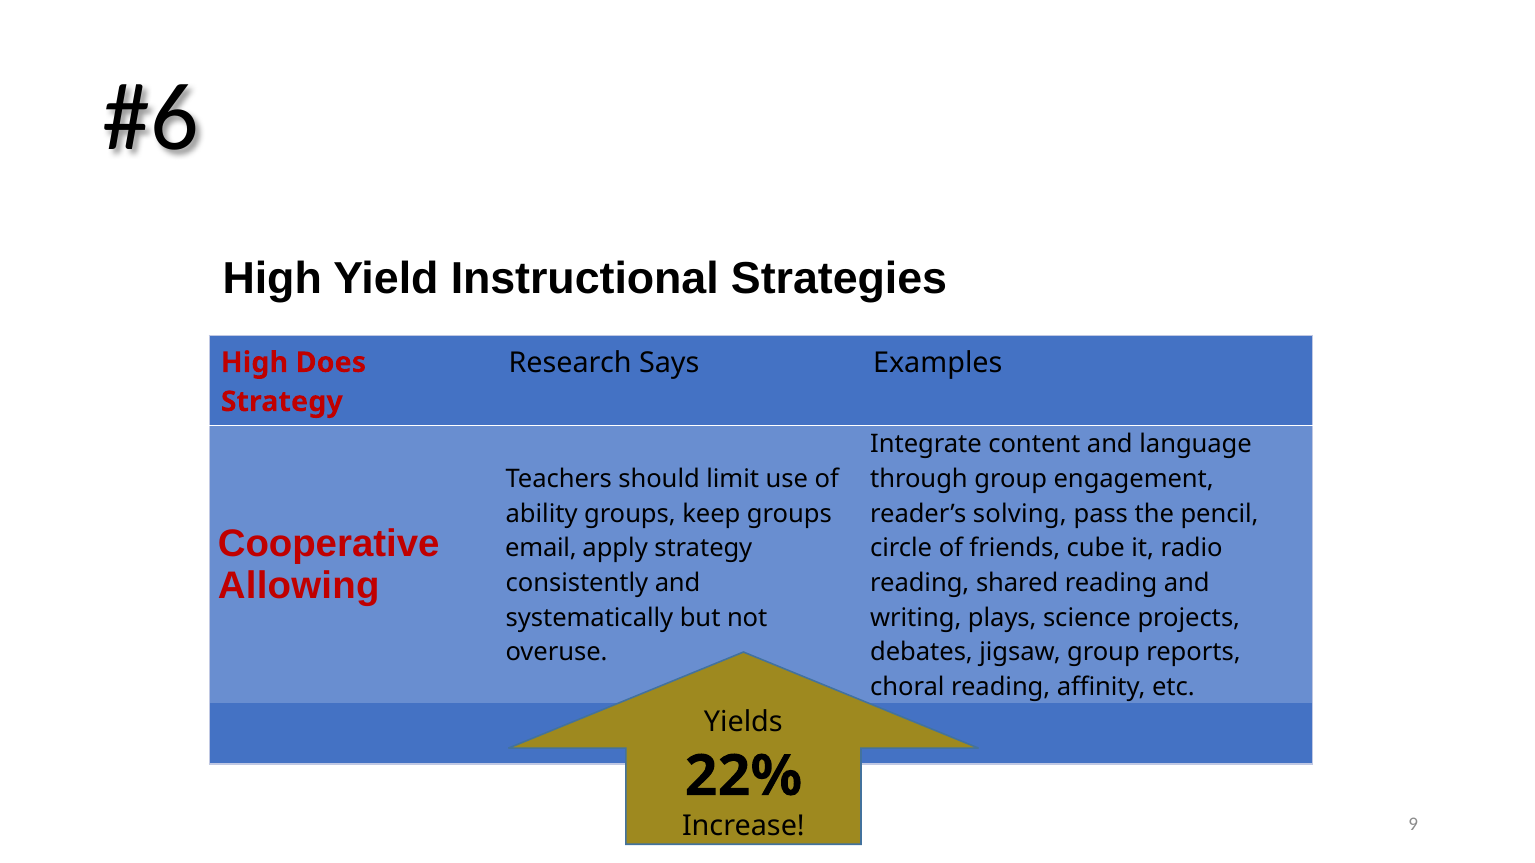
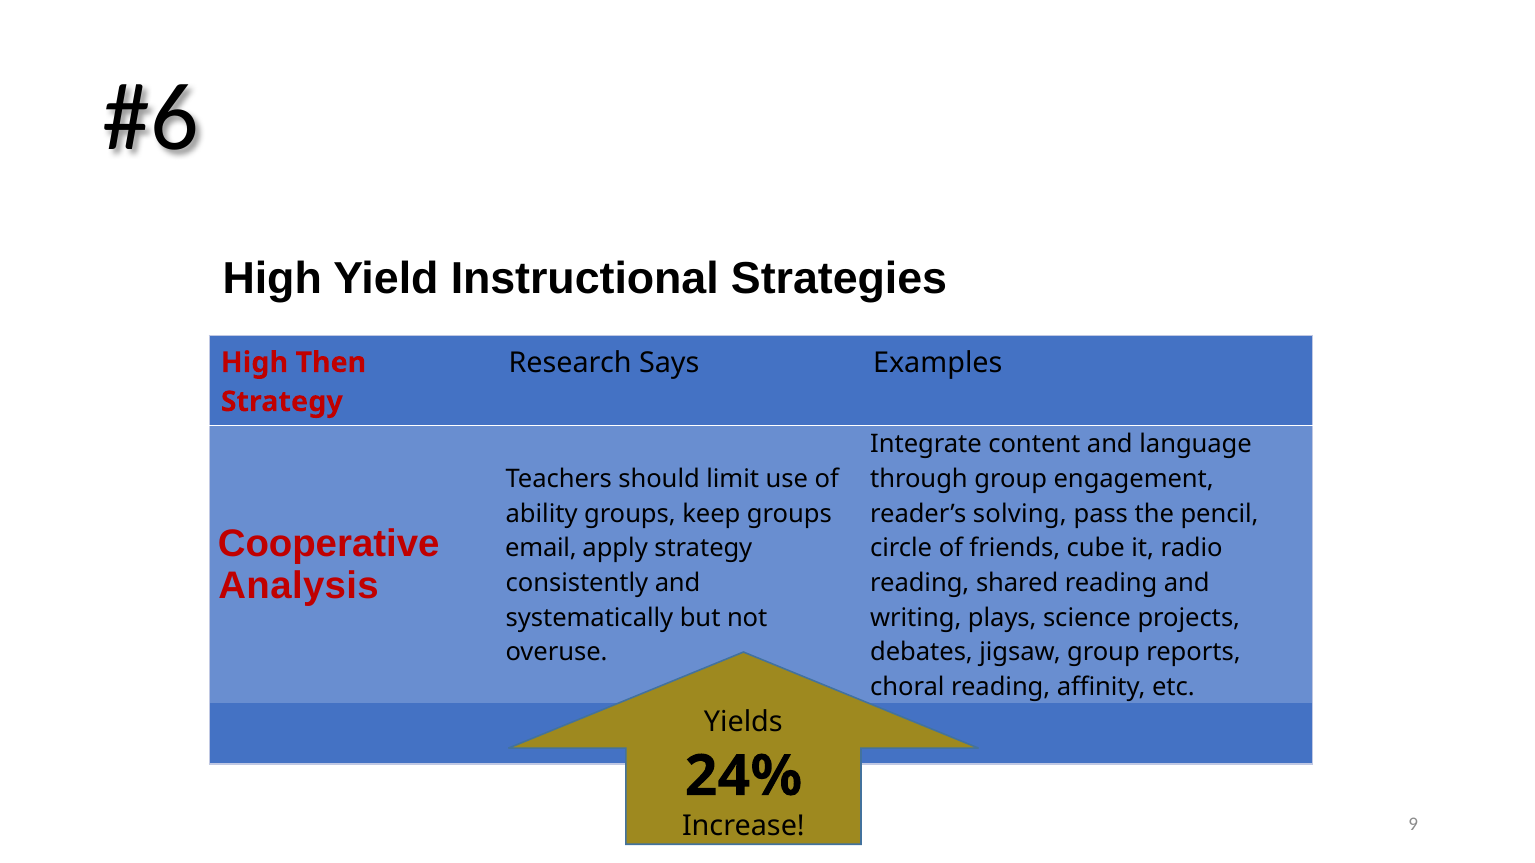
Does: Does -> Then (331, 363)
Allowing: Allowing -> Analysis (299, 587)
22%: 22% -> 24% (743, 777)
